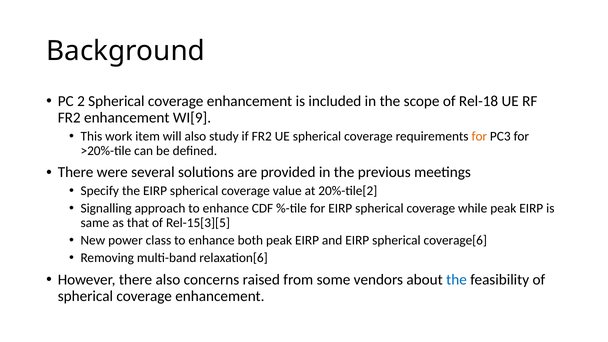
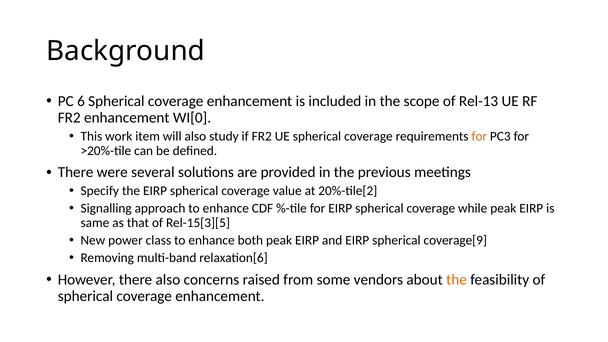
2: 2 -> 6 (81, 101)
Rel-18: Rel-18 -> Rel-13 (479, 101)
WI[9: WI[9 -> WI[0 (192, 118)
coverage[6: coverage[6 -> coverage[9 (455, 240)
the colour: blue -> orange (457, 280)
